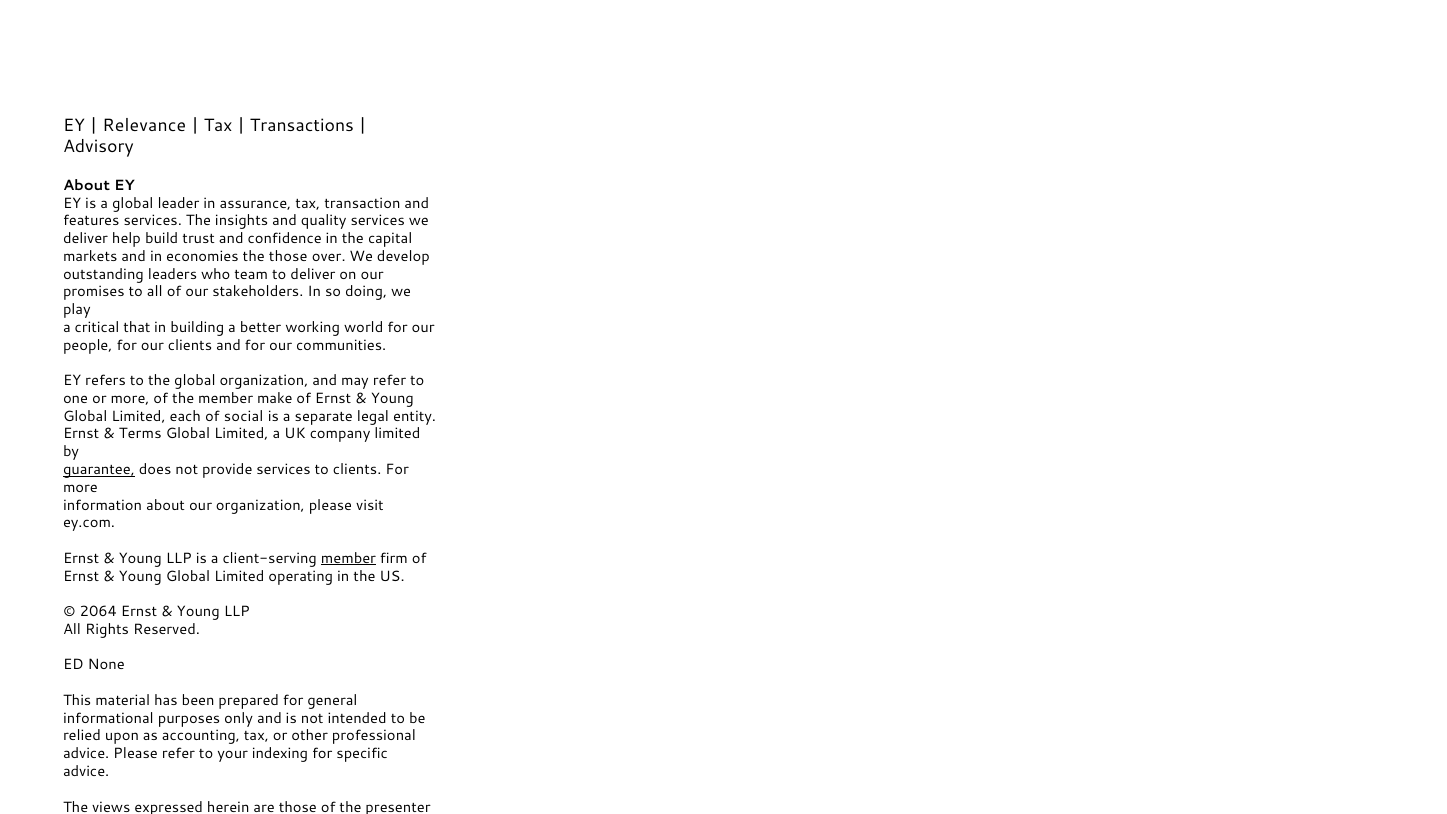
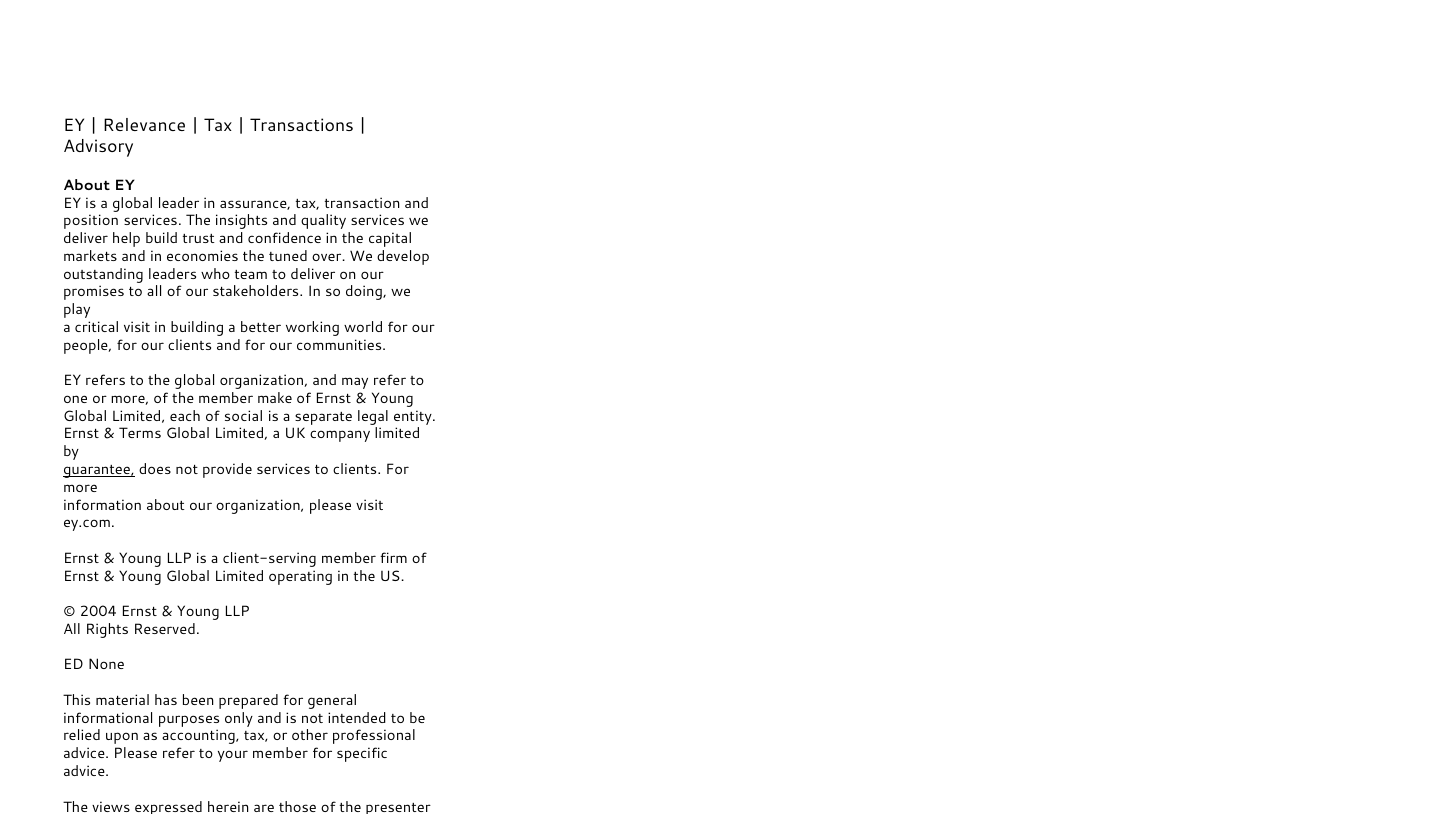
features: features -> position (91, 221)
the those: those -> tuned (288, 256)
critical that: that -> visit (137, 327)
member underline: present -> none (348, 558)
2064: 2064 -> 2004 (98, 612)
your indexing: indexing -> member (280, 754)
